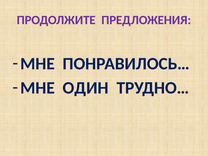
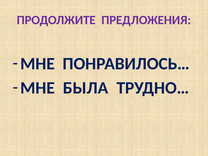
ОДИН: ОДИН -> БЫЛА (86, 88)
